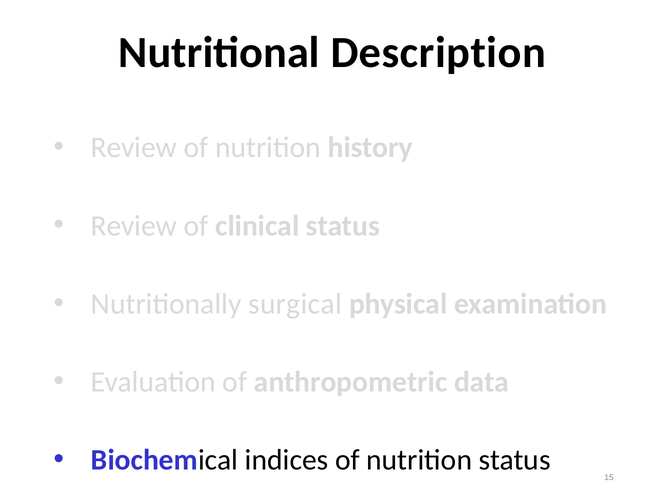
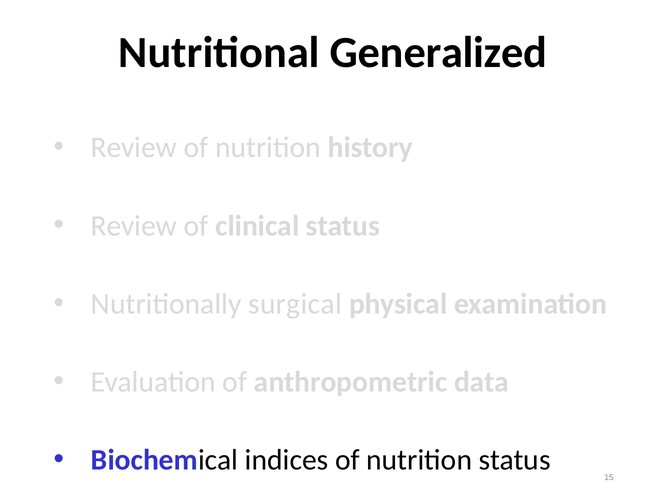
Description: Description -> Generalized (439, 52)
